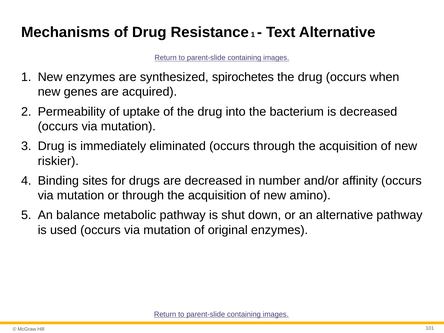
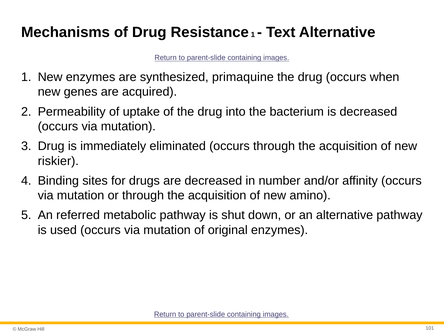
spirochetes: spirochetes -> primaquine (243, 77)
balance: balance -> referred (78, 215)
